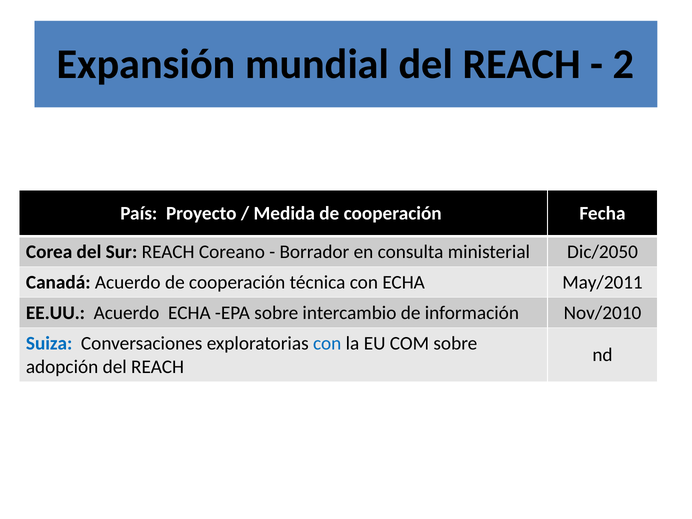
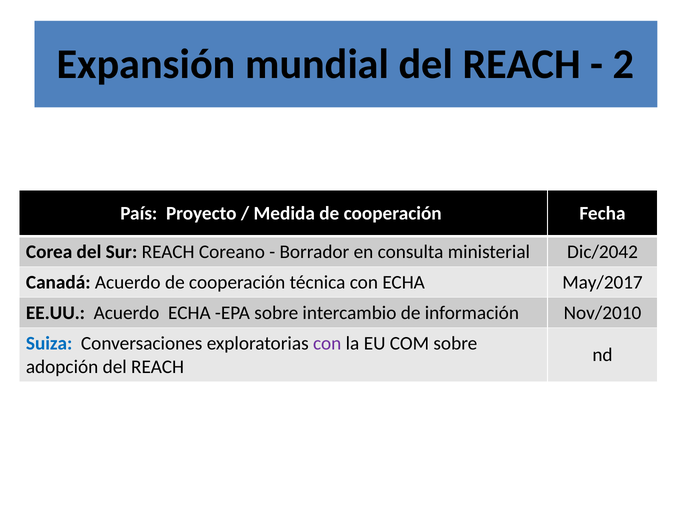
Dic/2050: Dic/2050 -> Dic/2042 (603, 252)
May/2011: May/2011 -> May/2017 (602, 282)
con colour: blue -> purple (327, 343)
